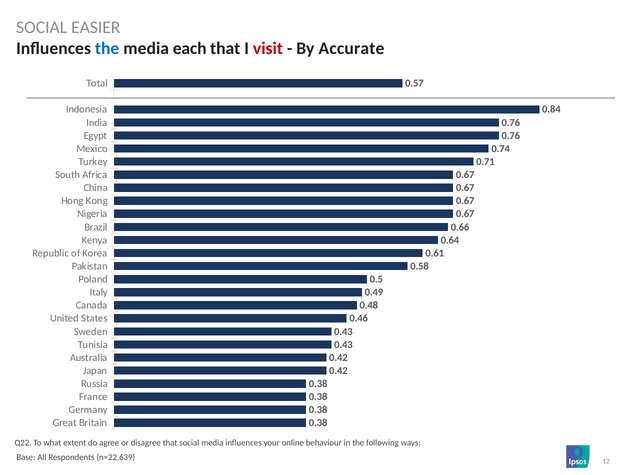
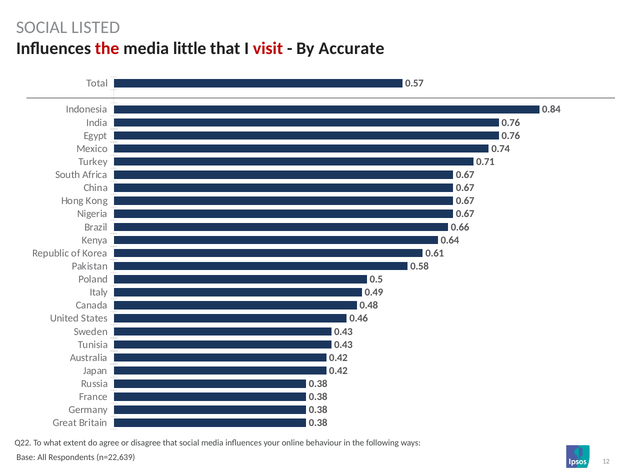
EASIER: EASIER -> LISTED (96, 28)
the colour: blue -> red (107, 48)
each: each -> little (190, 48)
